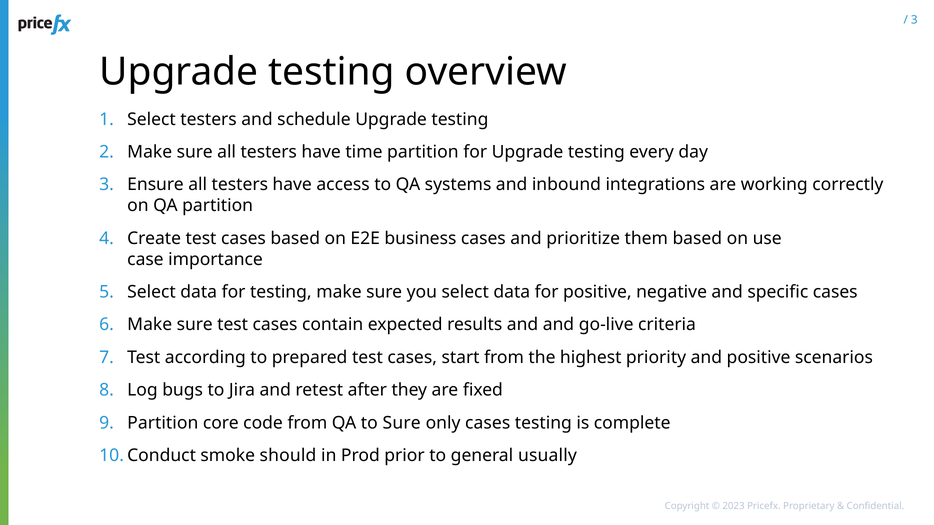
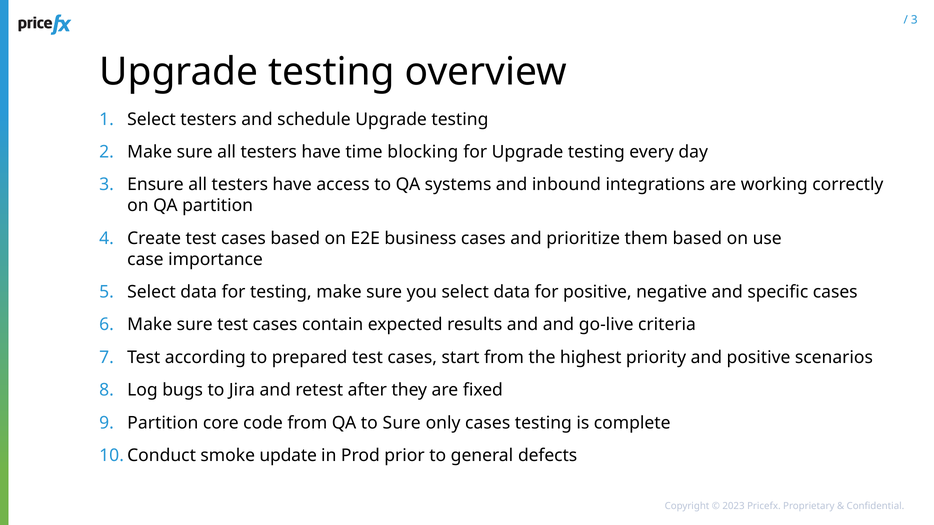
time partition: partition -> blocking (423, 152)
should: should -> update (288, 456)
usually: usually -> defects (548, 456)
